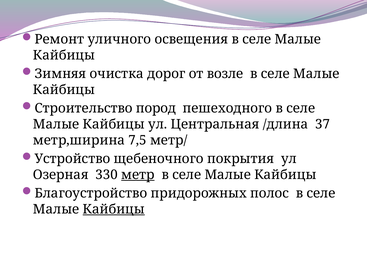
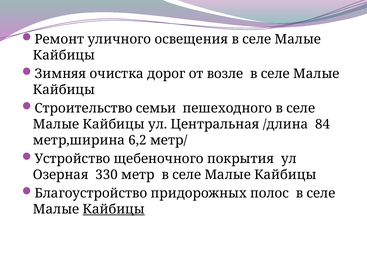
пород: пород -> семьи (156, 108)
37: 37 -> 84 (323, 124)
7,5: 7,5 -> 6,2 (138, 140)
метр underline: present -> none (138, 175)
